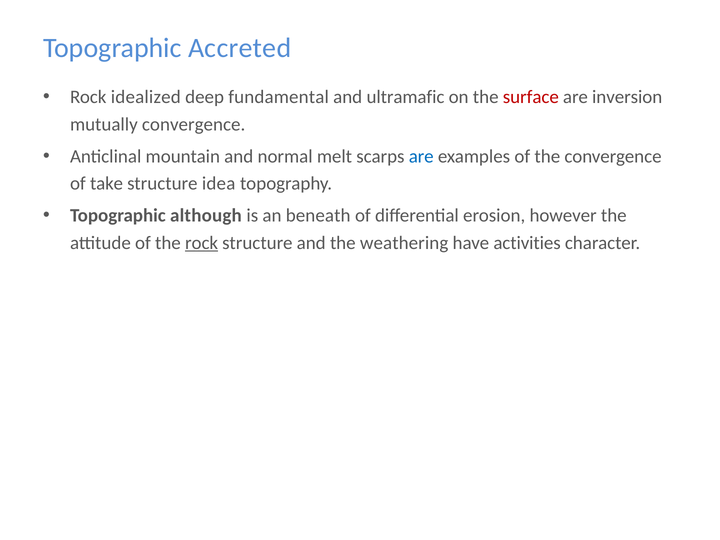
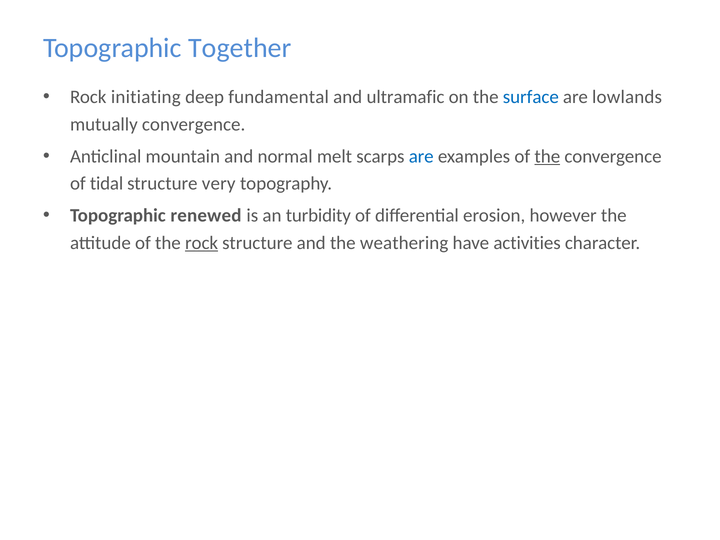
Accreted: Accreted -> Together (240, 48)
idealized: idealized -> initiating (146, 97)
surface colour: red -> blue (531, 97)
inversion: inversion -> lowlands (627, 97)
the underline: none -> present (547, 156)
take: take -> tidal (107, 184)
idea: idea -> very (219, 184)
although: although -> renewed (206, 216)
beneath: beneath -> turbidity (318, 216)
